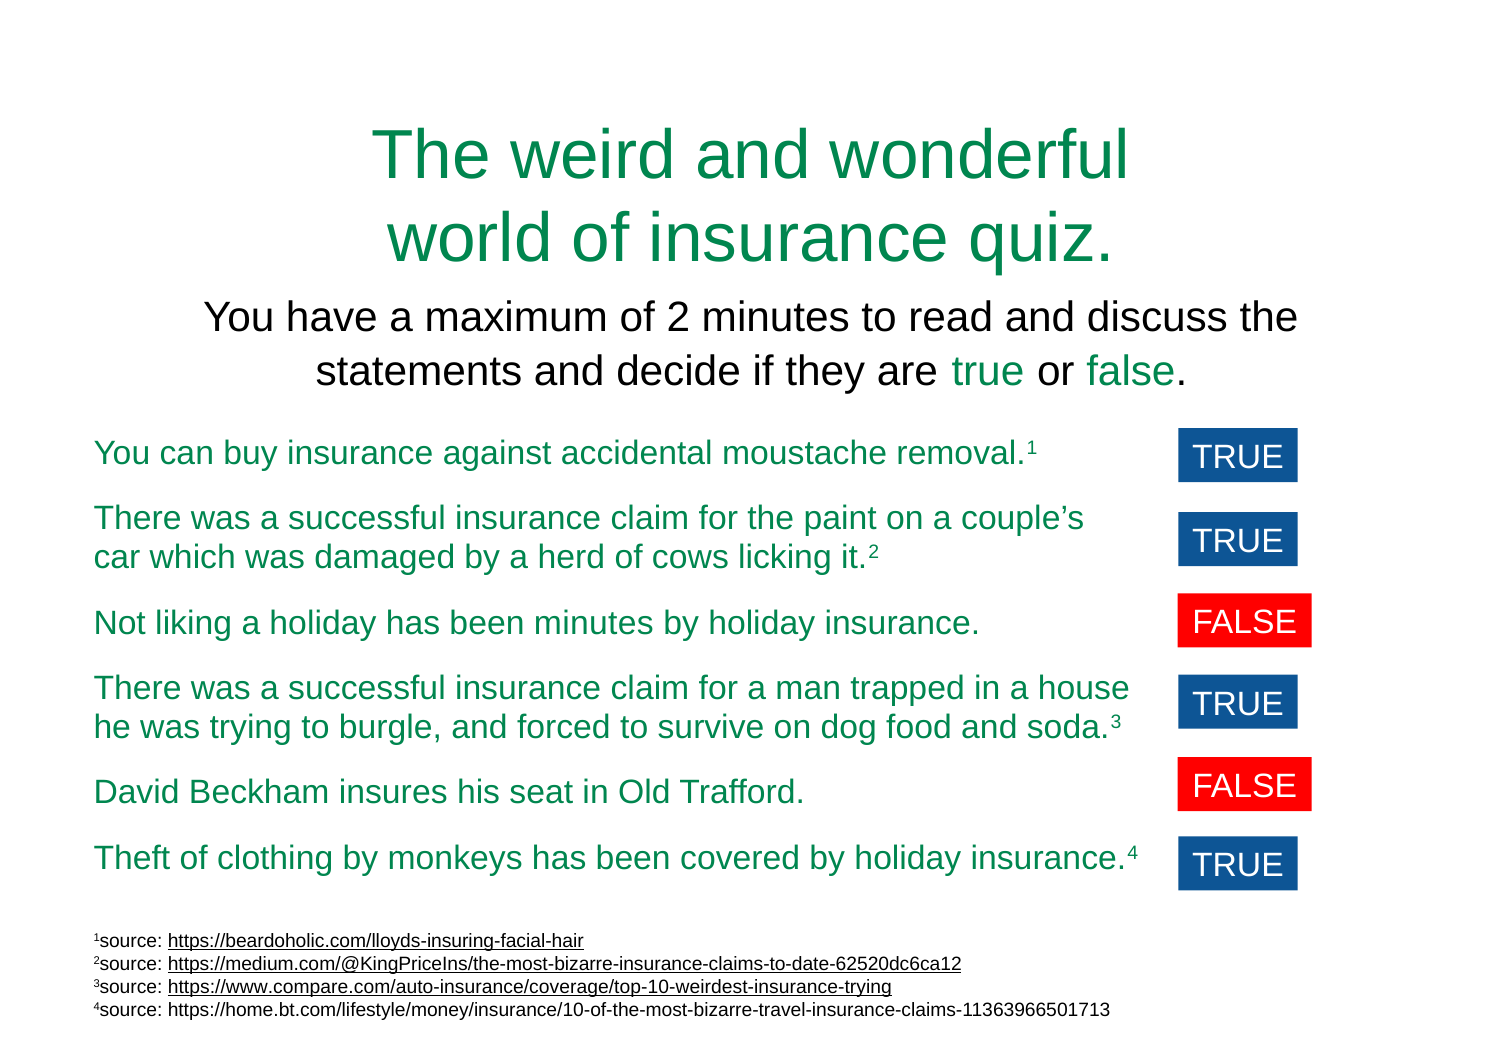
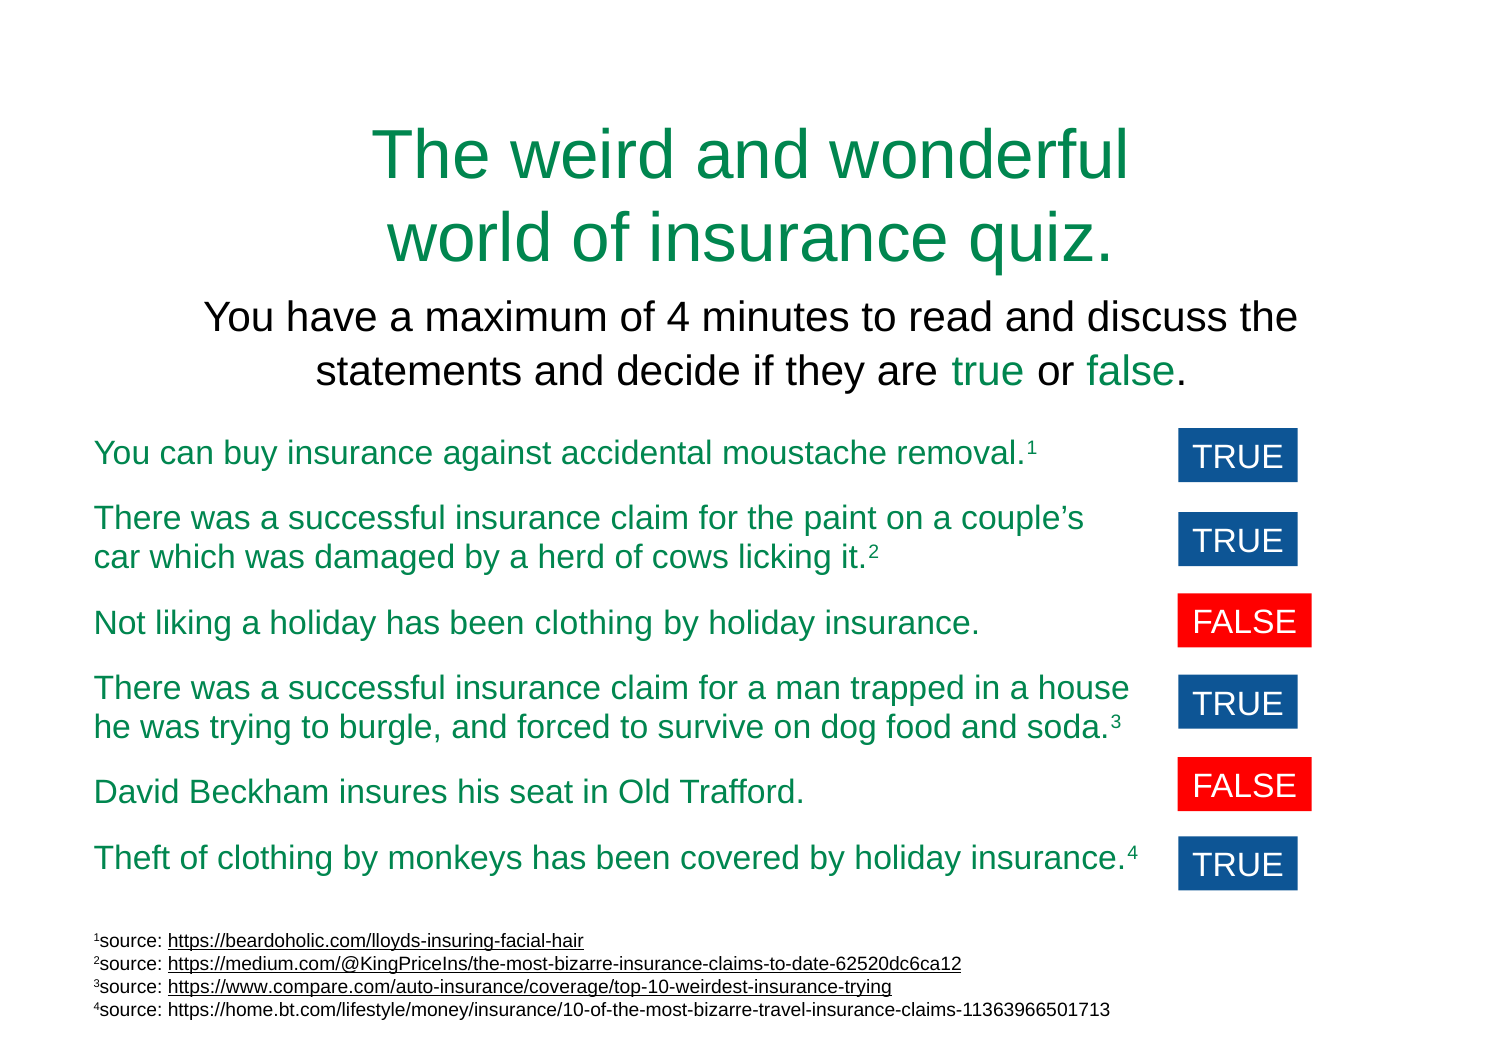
2: 2 -> 4 (678, 317)
been minutes: minutes -> clothing (594, 623)
